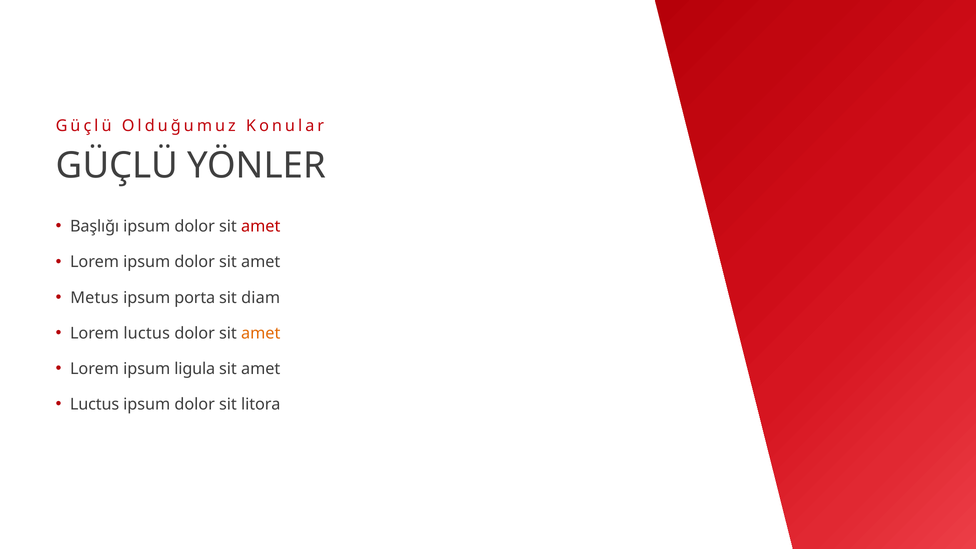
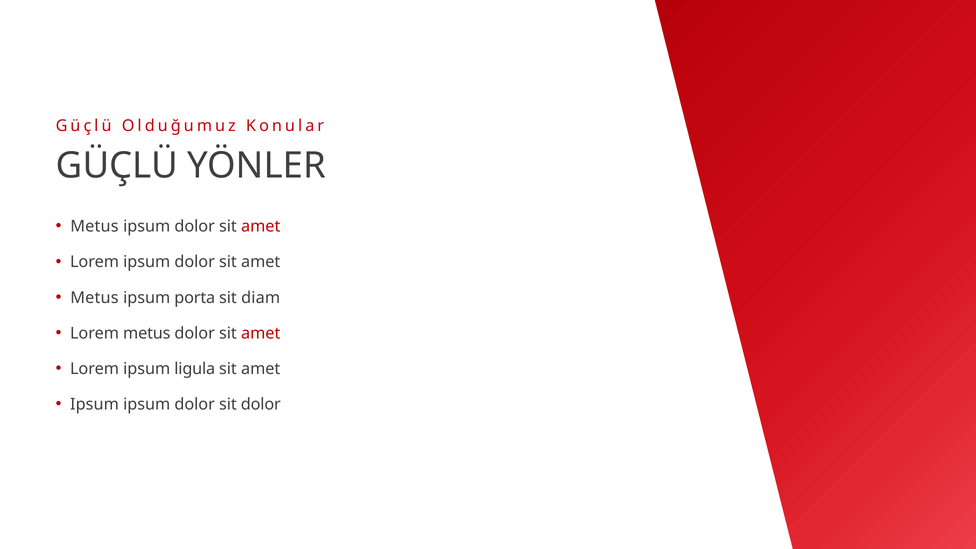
Başlığı: Başlığı -> Metus (94, 227)
Lorem luctus: luctus -> metus (147, 333)
amet colour: orange -> red (261, 333)
Luctus: Luctus -> Ipsum (94, 404)
sit litora: litora -> dolor (261, 404)
